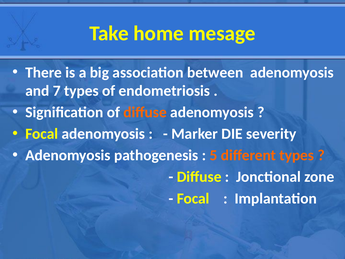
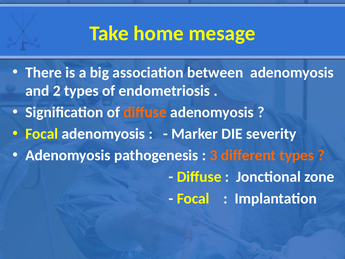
7: 7 -> 2 (57, 91)
5: 5 -> 3 (214, 155)
